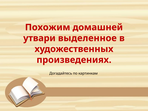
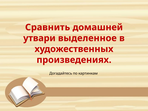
Похожим: Похожим -> Сравнить (48, 27)
